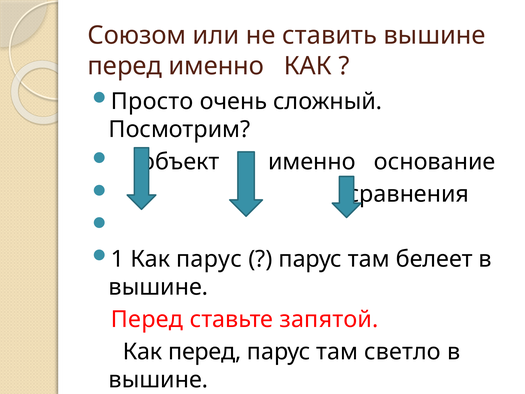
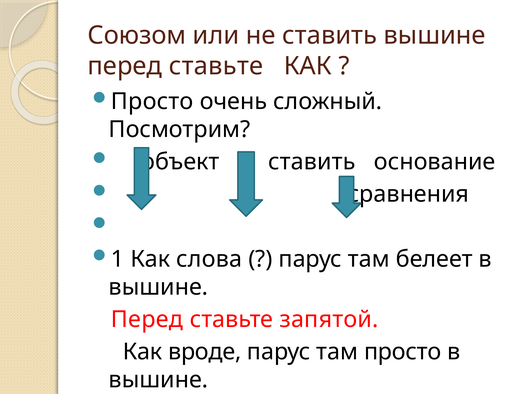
именно: именно -> ставьте (216, 66)
именно: именно -> ставить (312, 162)
Как парус: парус -> слова (209, 259)
Как перед: перед -> вроде (205, 352)
там светло: светло -> просто (403, 352)
